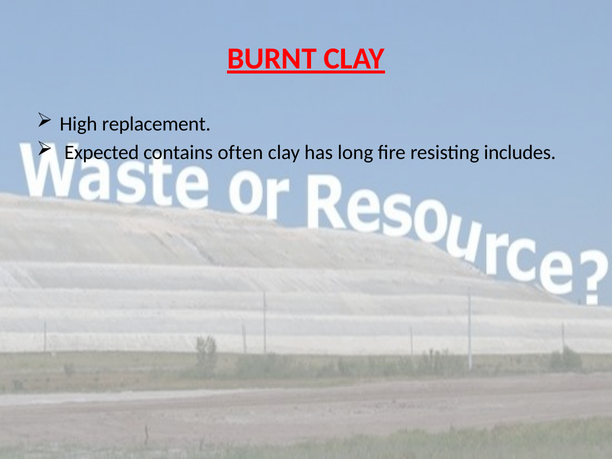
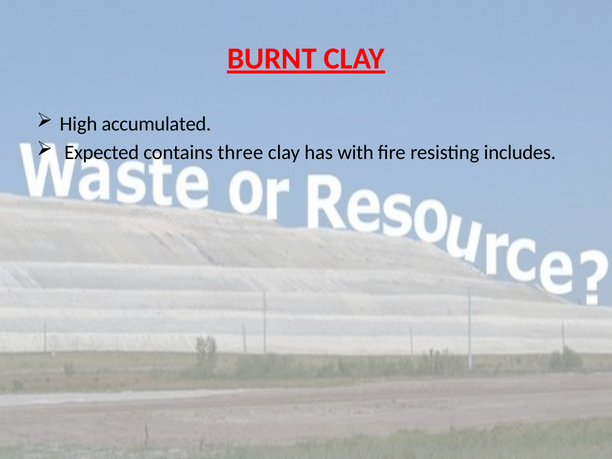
replacement: replacement -> accumulated (156, 124)
often: often -> three (240, 152)
long: long -> with (356, 152)
